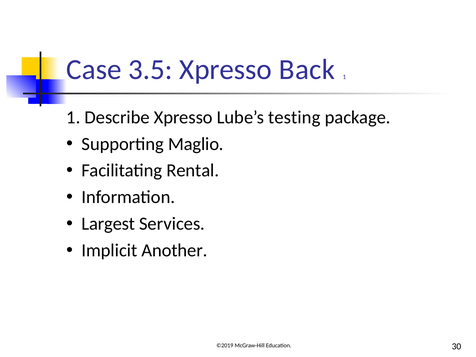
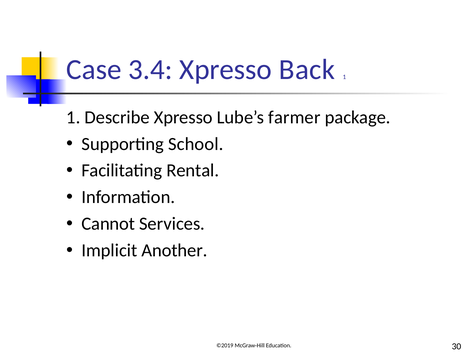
3.5: 3.5 -> 3.4 (150, 69)
testing: testing -> farmer (294, 117)
Maglio: Maglio -> School (196, 144)
Largest: Largest -> Cannot (108, 224)
